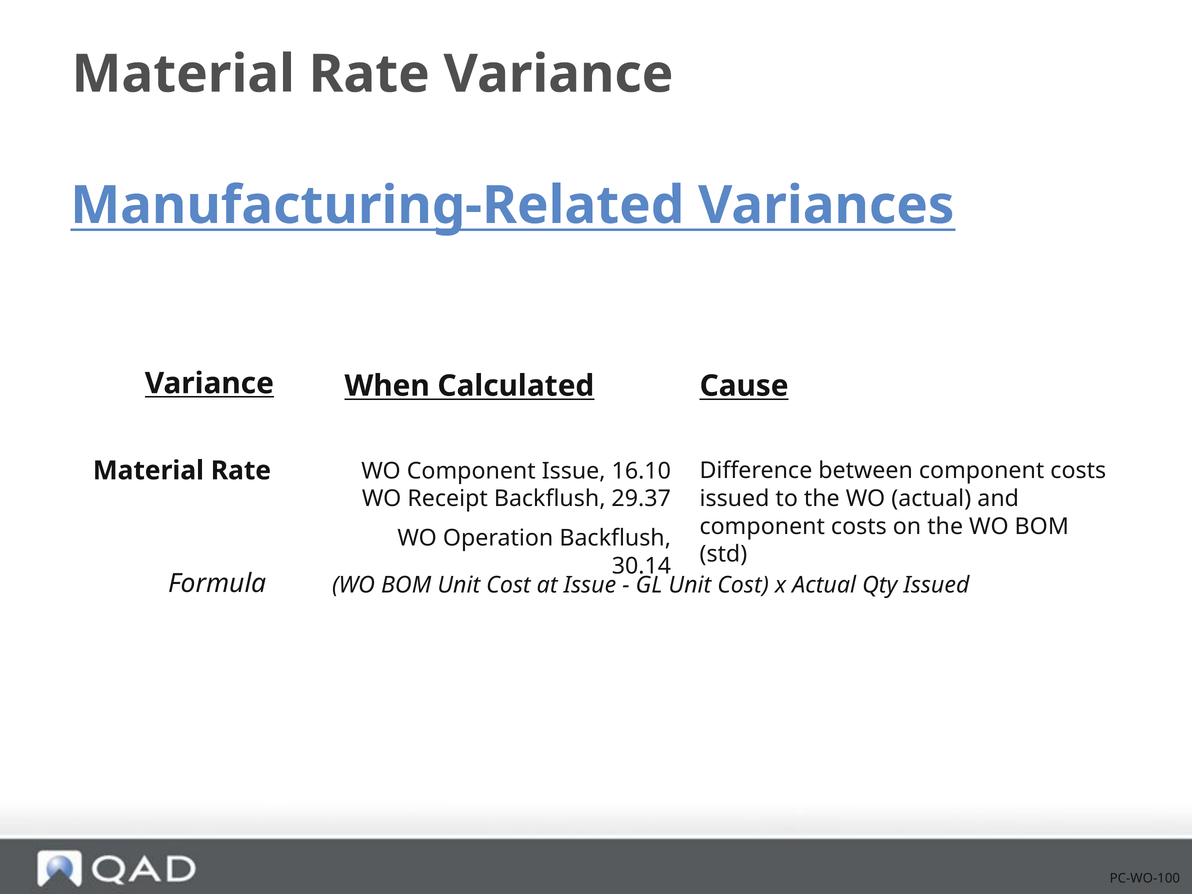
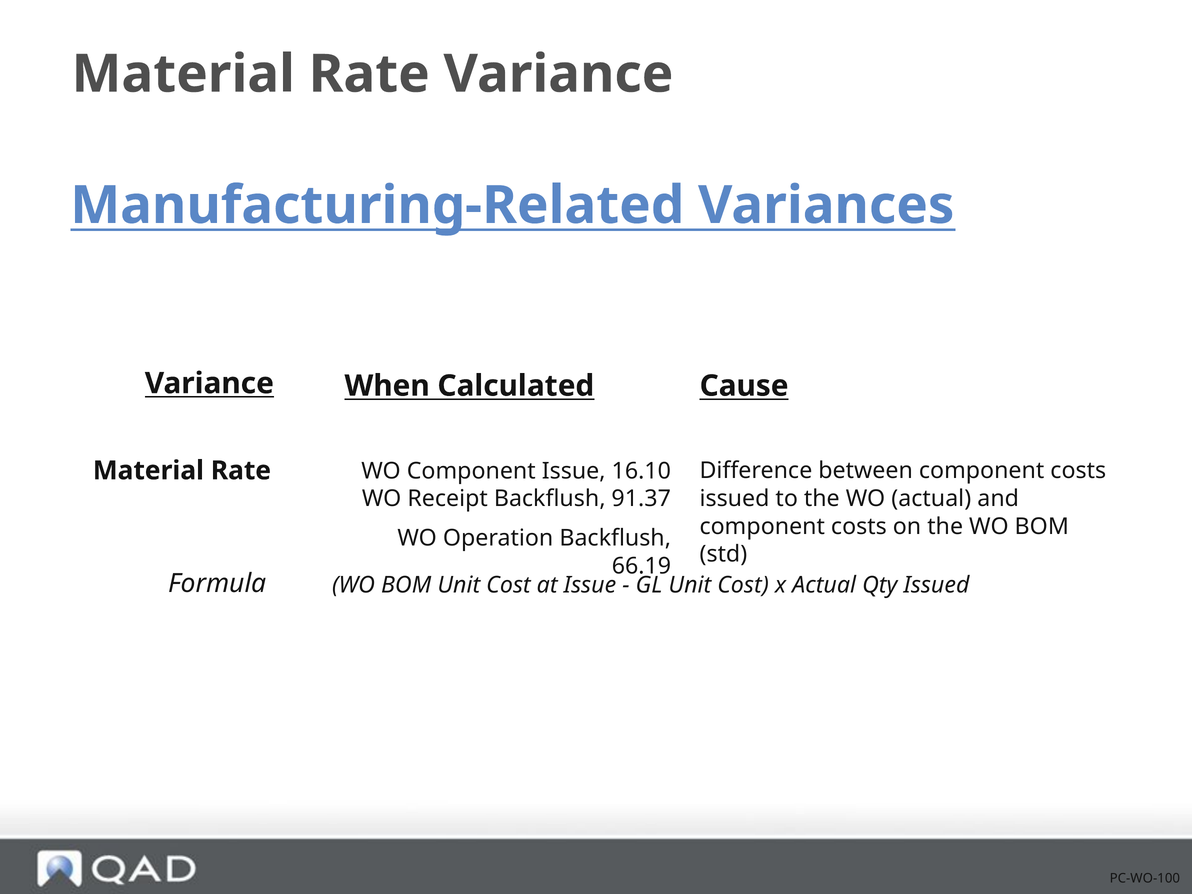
29.37: 29.37 -> 91.37 (641, 499)
30.14: 30.14 -> 66.19 (641, 566)
